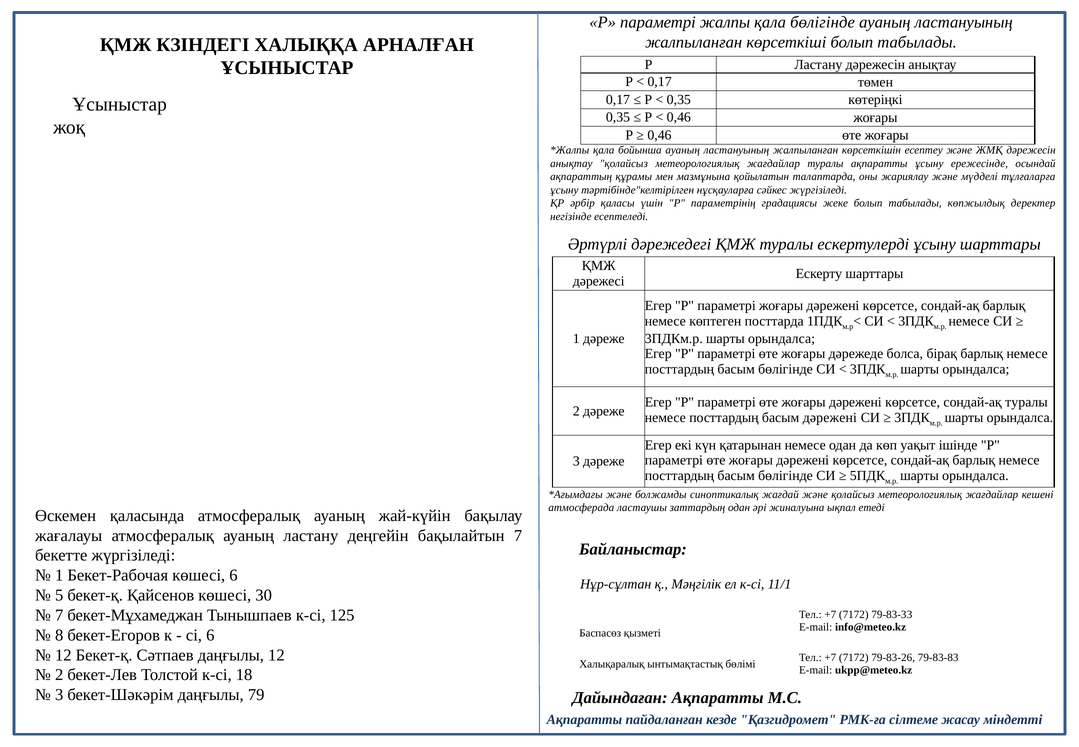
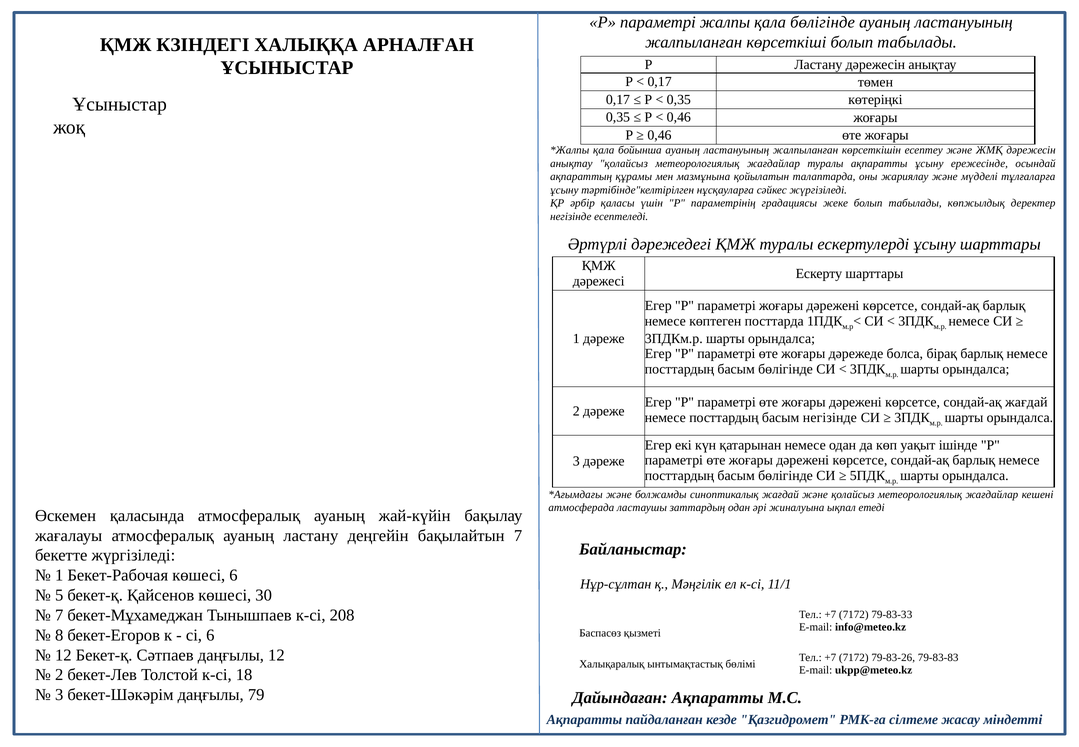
сондай-ақ туралы: туралы -> жағдай (1026, 402)
басым дәрежені: дәрежені -> негізінде (830, 418)
125: 125 -> 208 (342, 615)
